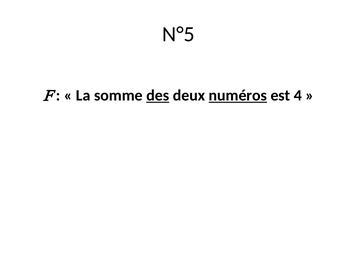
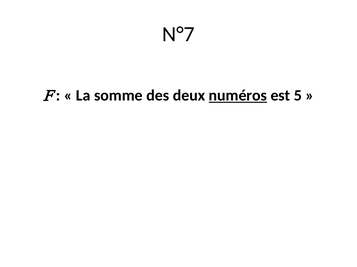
N°5: N°5 -> N°7 (178, 34)
des underline: present -> none (158, 96)
4: 4 -> 5 (298, 96)
